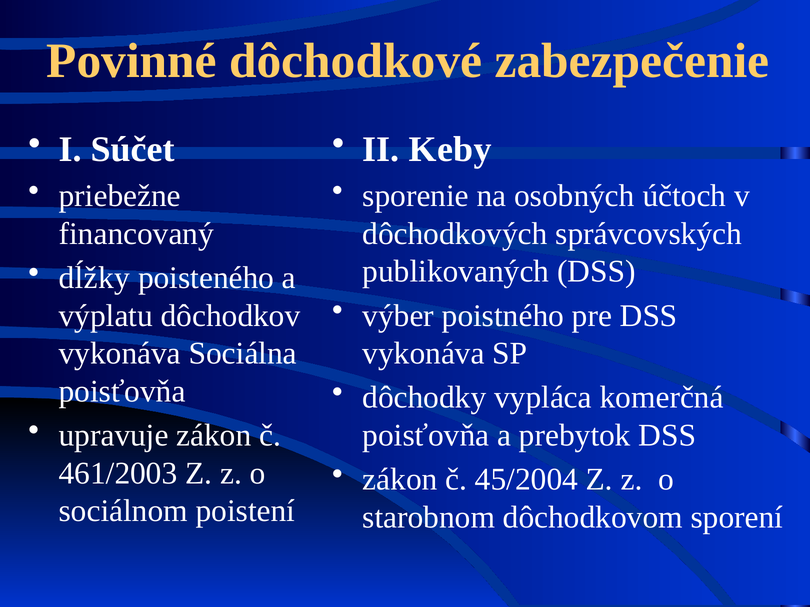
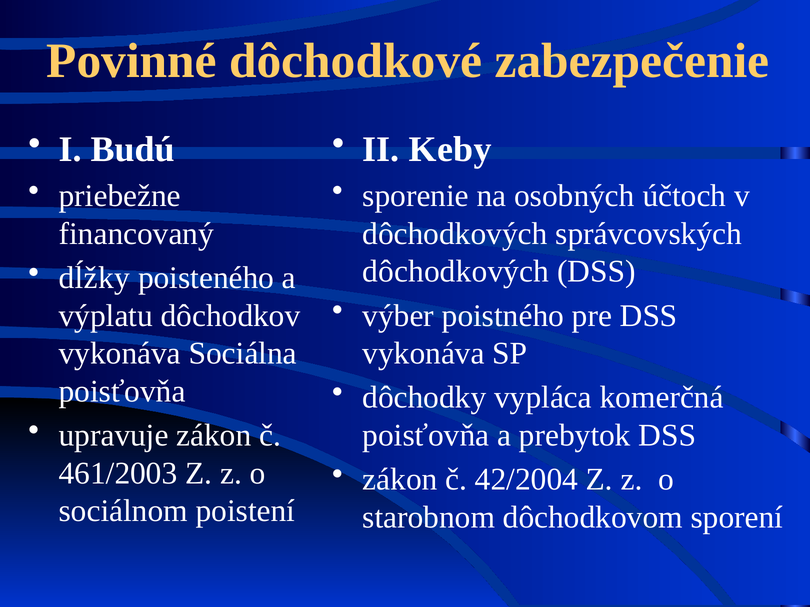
Súčet: Súčet -> Budú (133, 150)
publikovaných: publikovaných -> dôchodkových (456, 272)
45/2004: 45/2004 -> 42/2004 (526, 480)
